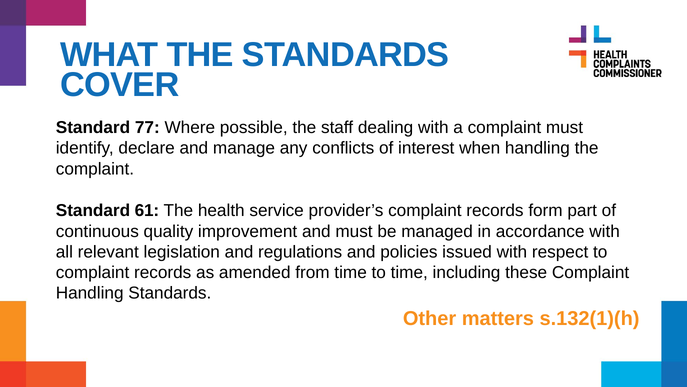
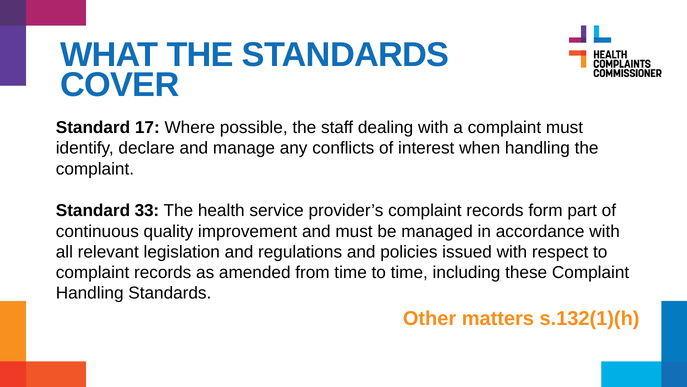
77: 77 -> 17 (147, 127)
61: 61 -> 33 (147, 210)
